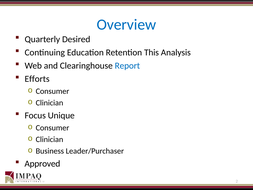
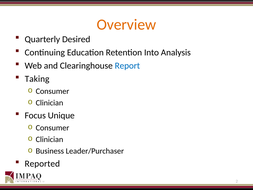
Overview colour: blue -> orange (126, 24)
This: This -> Into (151, 52)
Efforts: Efforts -> Taking (37, 79)
Approved: Approved -> Reported (42, 164)
